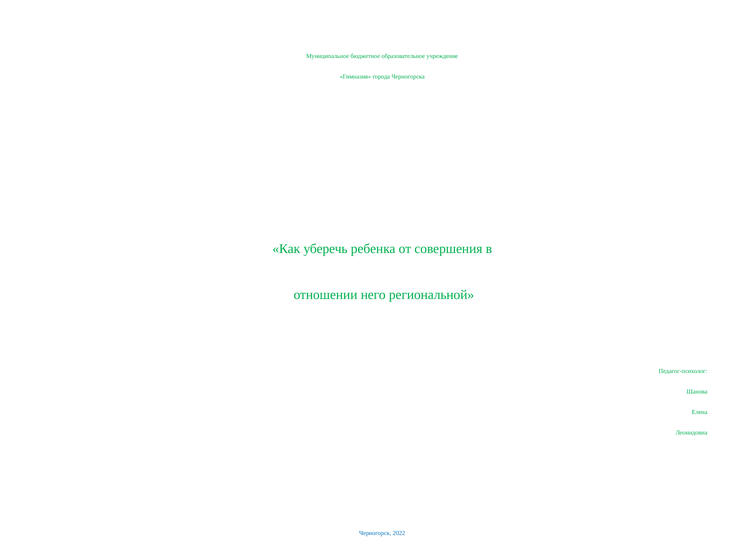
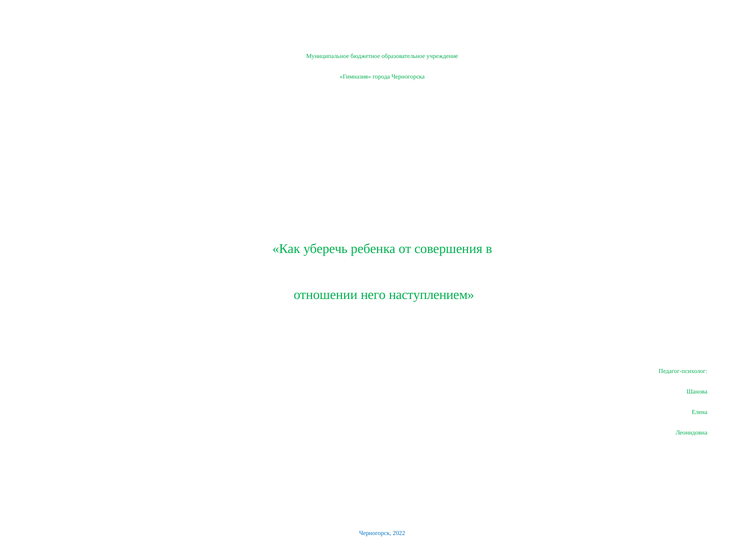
региональной: региональной -> наступлением (432, 295)
